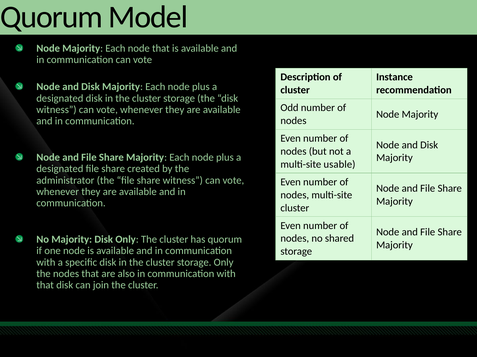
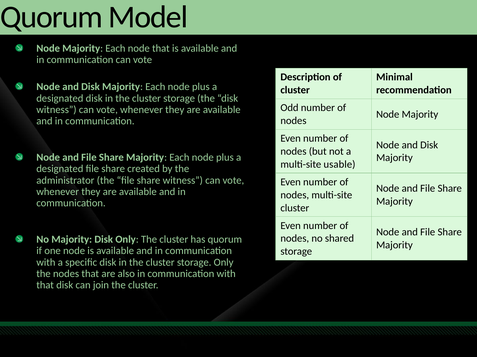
Instance: Instance -> Minimal (394, 77)
